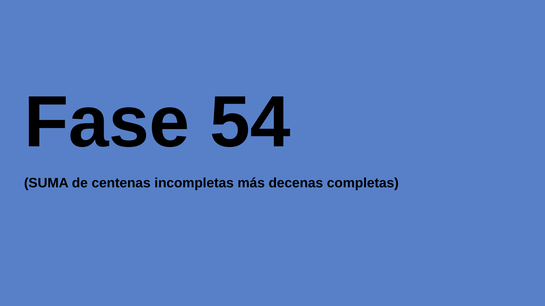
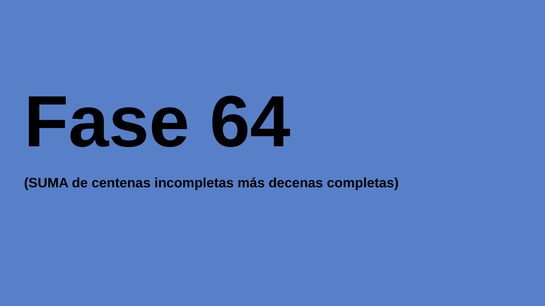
54: 54 -> 64 (250, 123)
